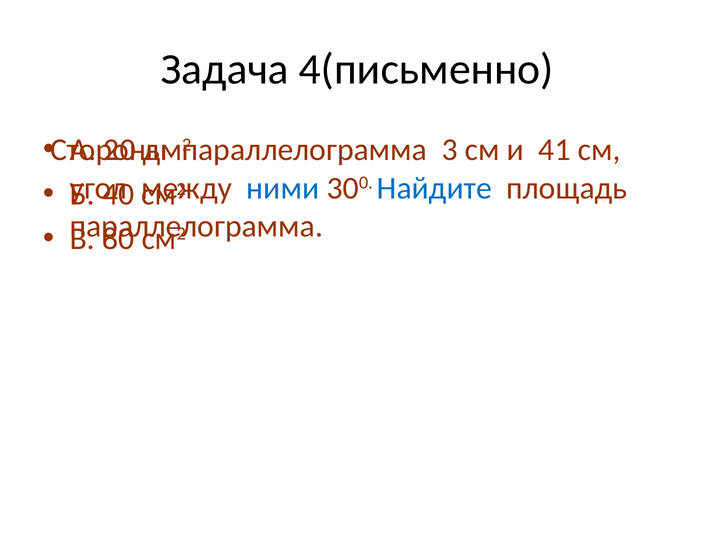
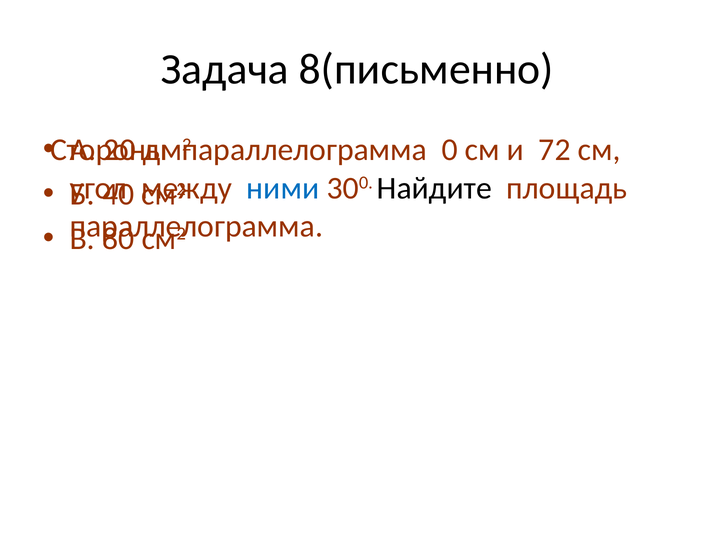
4(письменно: 4(письменно -> 8(письменно (426, 69)
3: 3 -> 0 (450, 150)
41: 41 -> 72 (555, 150)
Найдите colour: blue -> black (434, 188)
